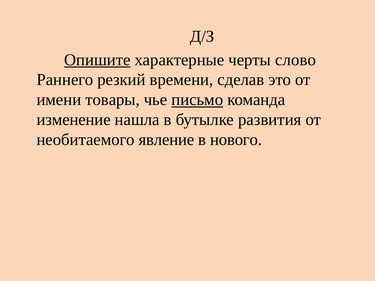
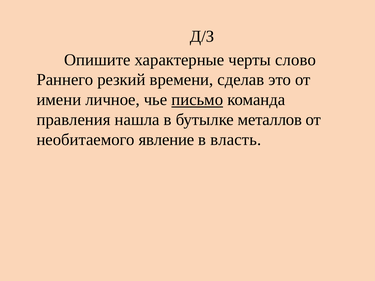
Опишите underline: present -> none (97, 60)
товары: товары -> личное (113, 100)
изменение: изменение -> правления (74, 120)
развития: развития -> металлов (270, 120)
нового: нового -> власть (236, 140)
